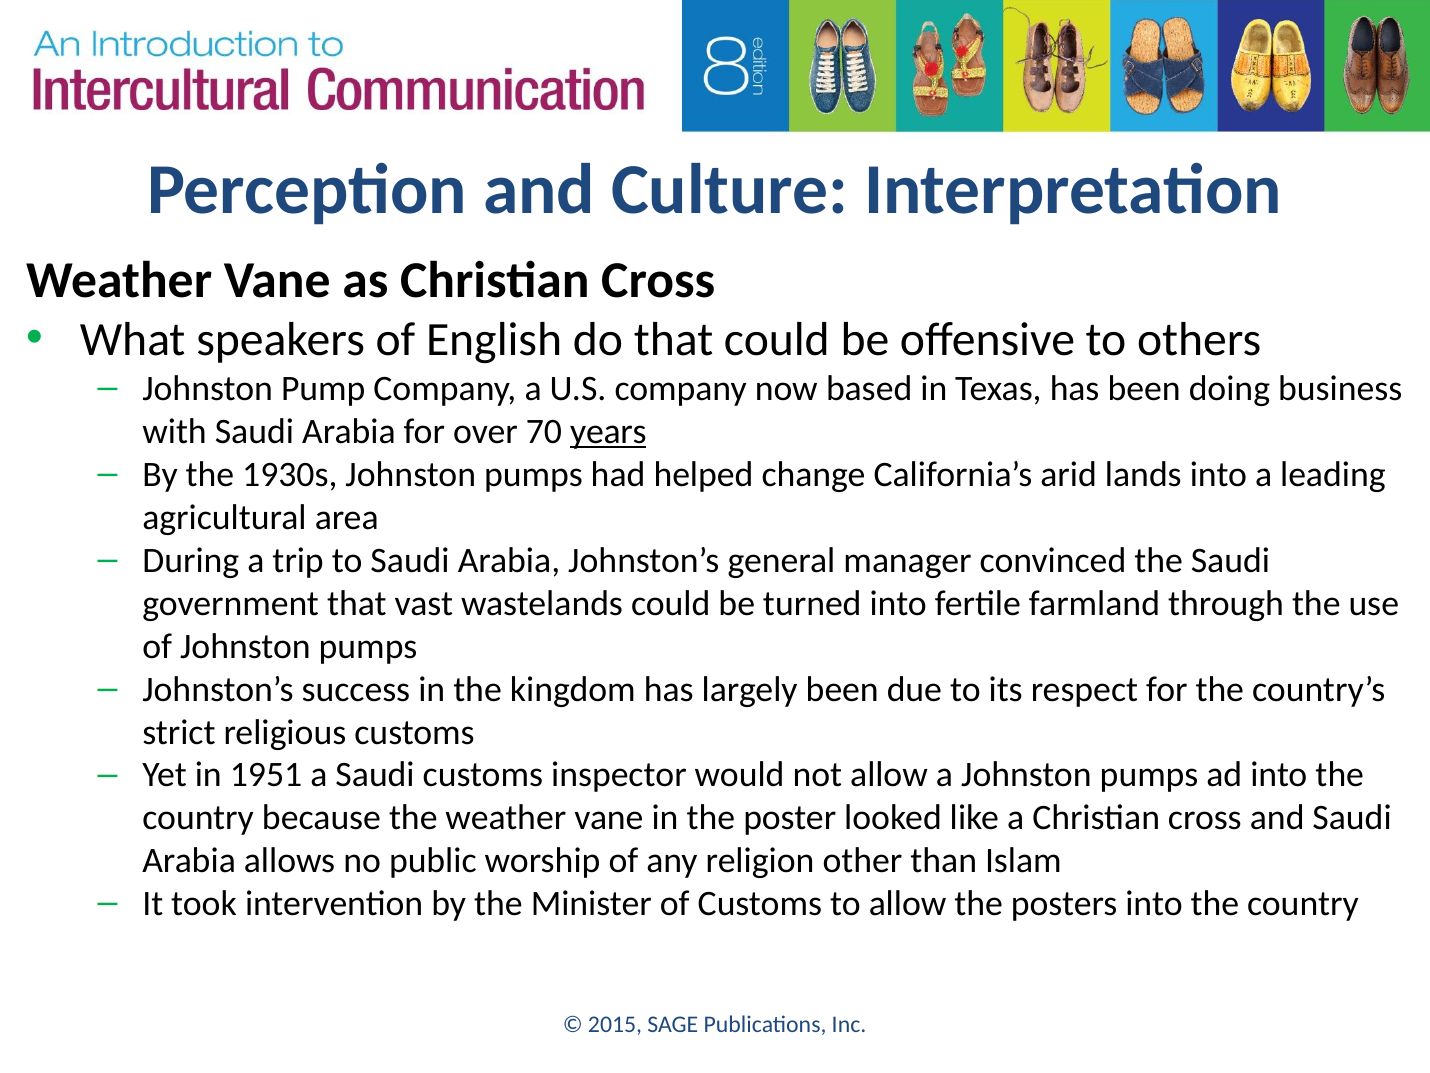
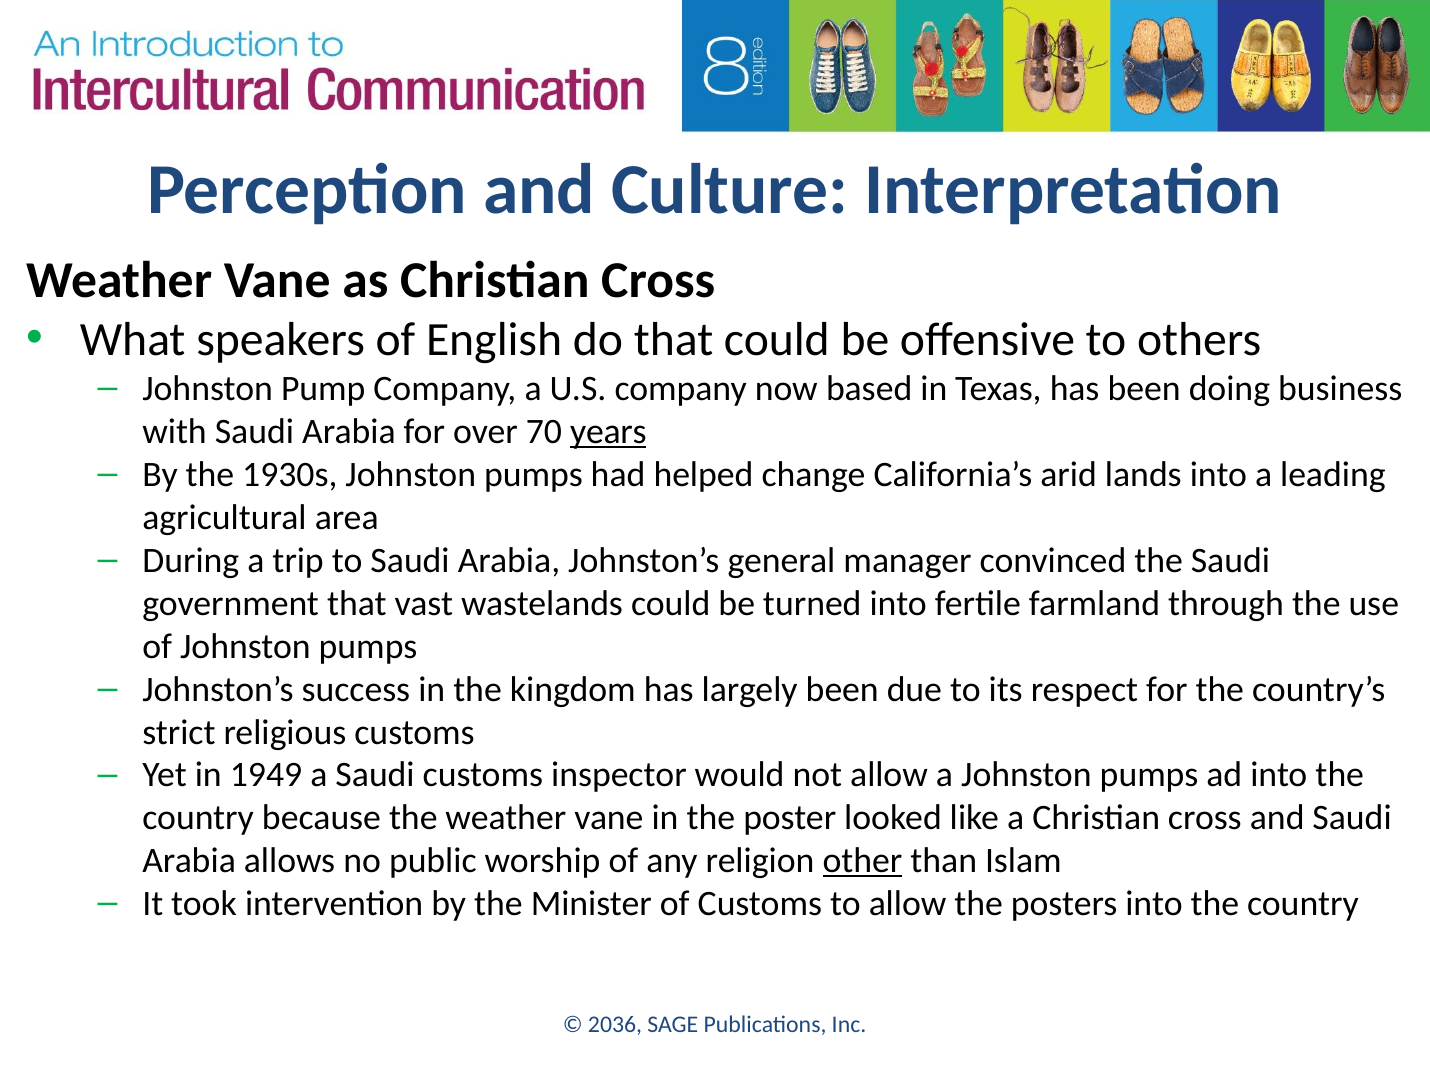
1951: 1951 -> 1949 (266, 775)
other underline: none -> present (862, 861)
2015: 2015 -> 2036 (615, 1024)
